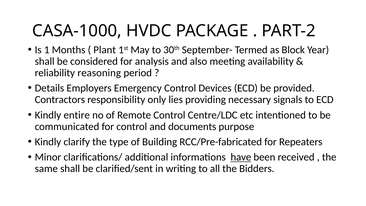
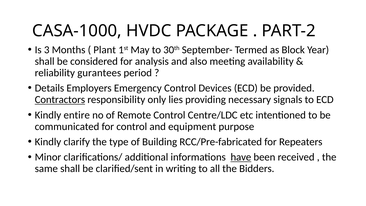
1: 1 -> 3 (47, 50)
reasoning: reasoning -> gurantees (99, 73)
Contractors underline: none -> present (60, 100)
documents: documents -> equipment (192, 126)
